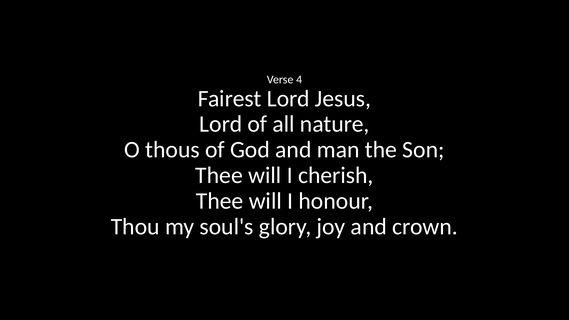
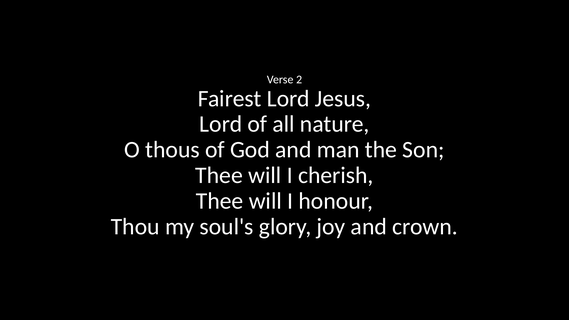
4: 4 -> 2 (299, 79)
